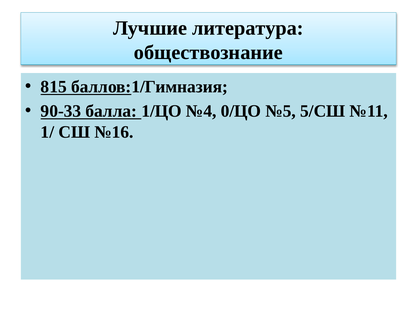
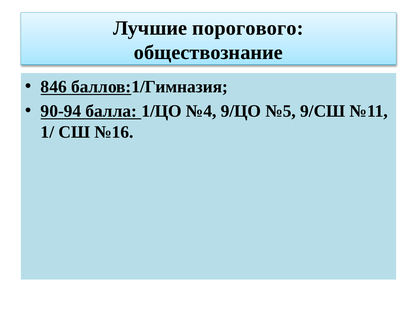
литература: литература -> порогового (248, 28)
815: 815 -> 846 (54, 87)
90-33: 90-33 -> 90-94 (61, 111)
0/ЦО: 0/ЦО -> 9/ЦО (241, 111)
5/СШ: 5/СШ -> 9/СШ (323, 111)
